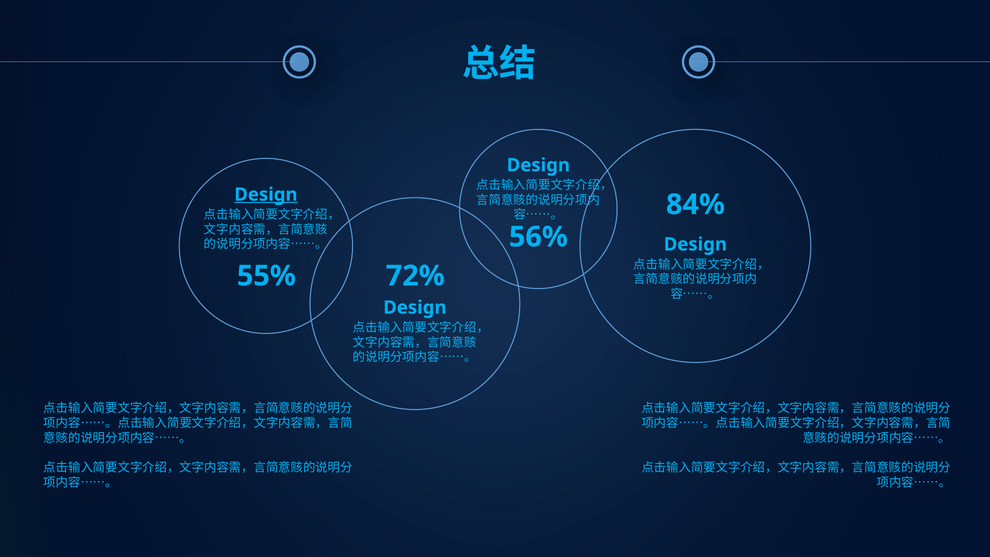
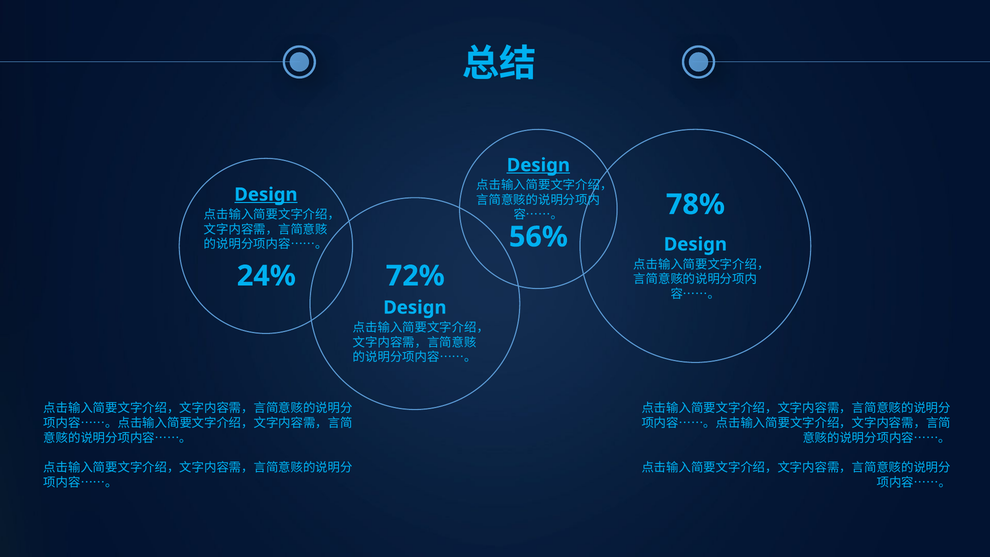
Design underline: none -> present (538, 165)
84%: 84% -> 78% (695, 205)
55%: 55% -> 24% (266, 276)
